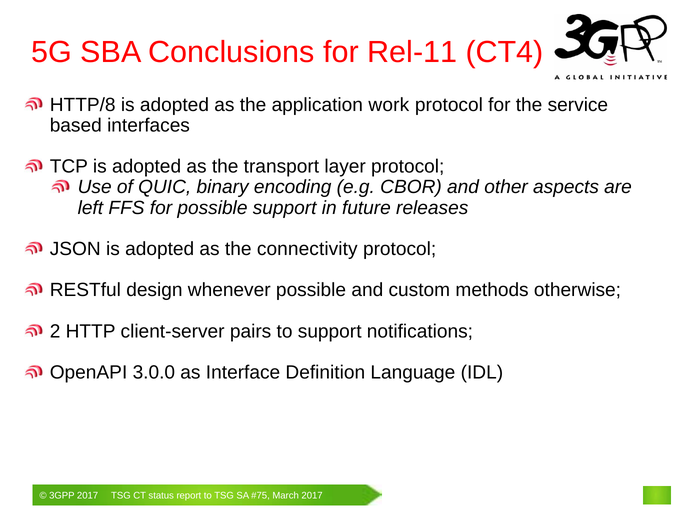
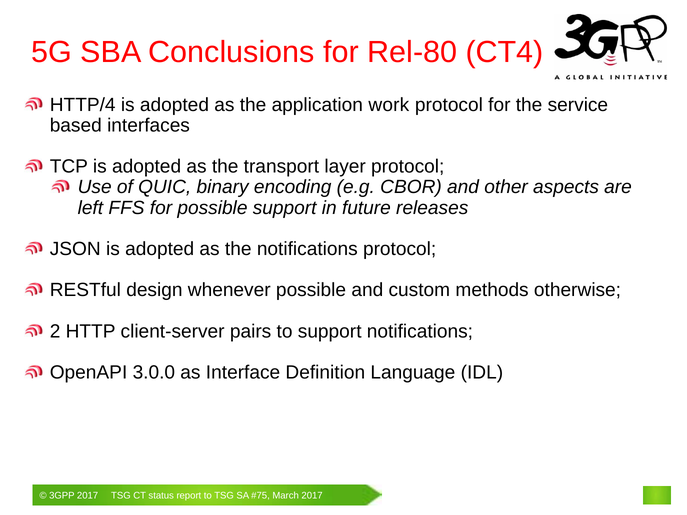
Rel-11: Rel-11 -> Rel-80 (412, 52)
HTTP/8: HTTP/8 -> HTTP/4 (83, 105)
the connectivity: connectivity -> notifications (307, 249)
